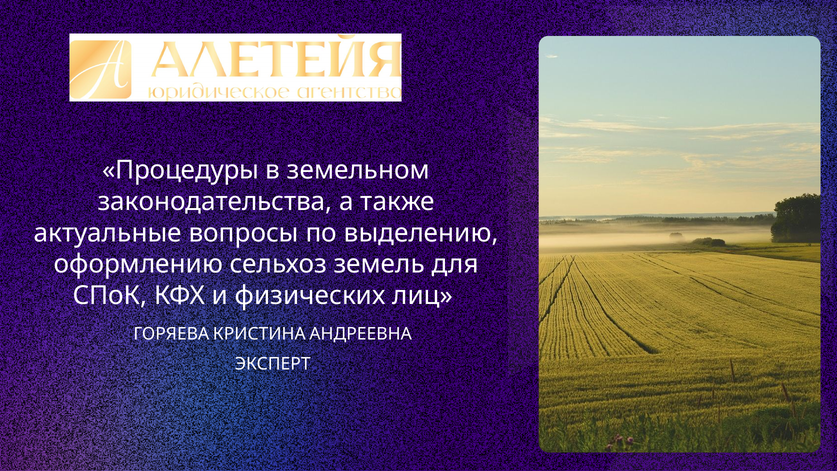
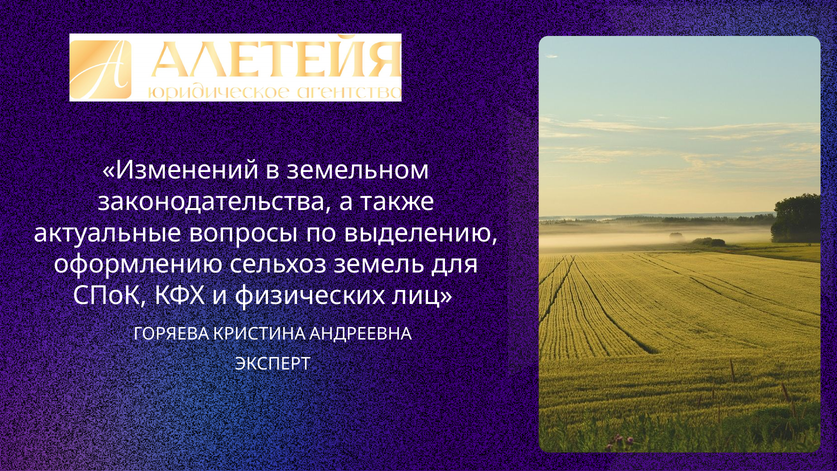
Процедуры: Процедуры -> Изменений (181, 170)
